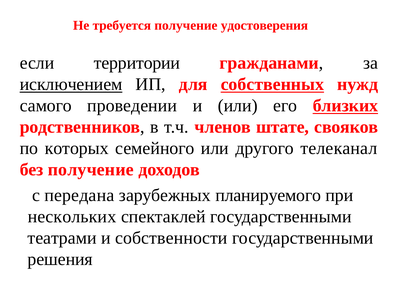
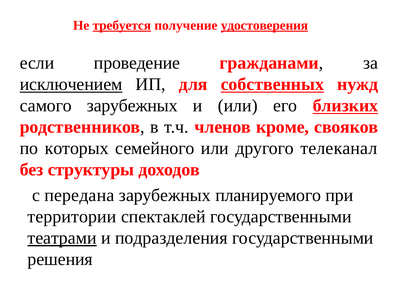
требуется underline: none -> present (122, 26)
удостоверения underline: none -> present (264, 26)
территории: территории -> проведение (137, 63)
самого проведении: проведении -> зарубежных (132, 106)
штате: штате -> кроме (283, 127)
без получение: получение -> структуры (91, 170)
нескольких: нескольких -> территории (72, 217)
театрами underline: none -> present (62, 239)
собственности: собственности -> подразделения (171, 239)
